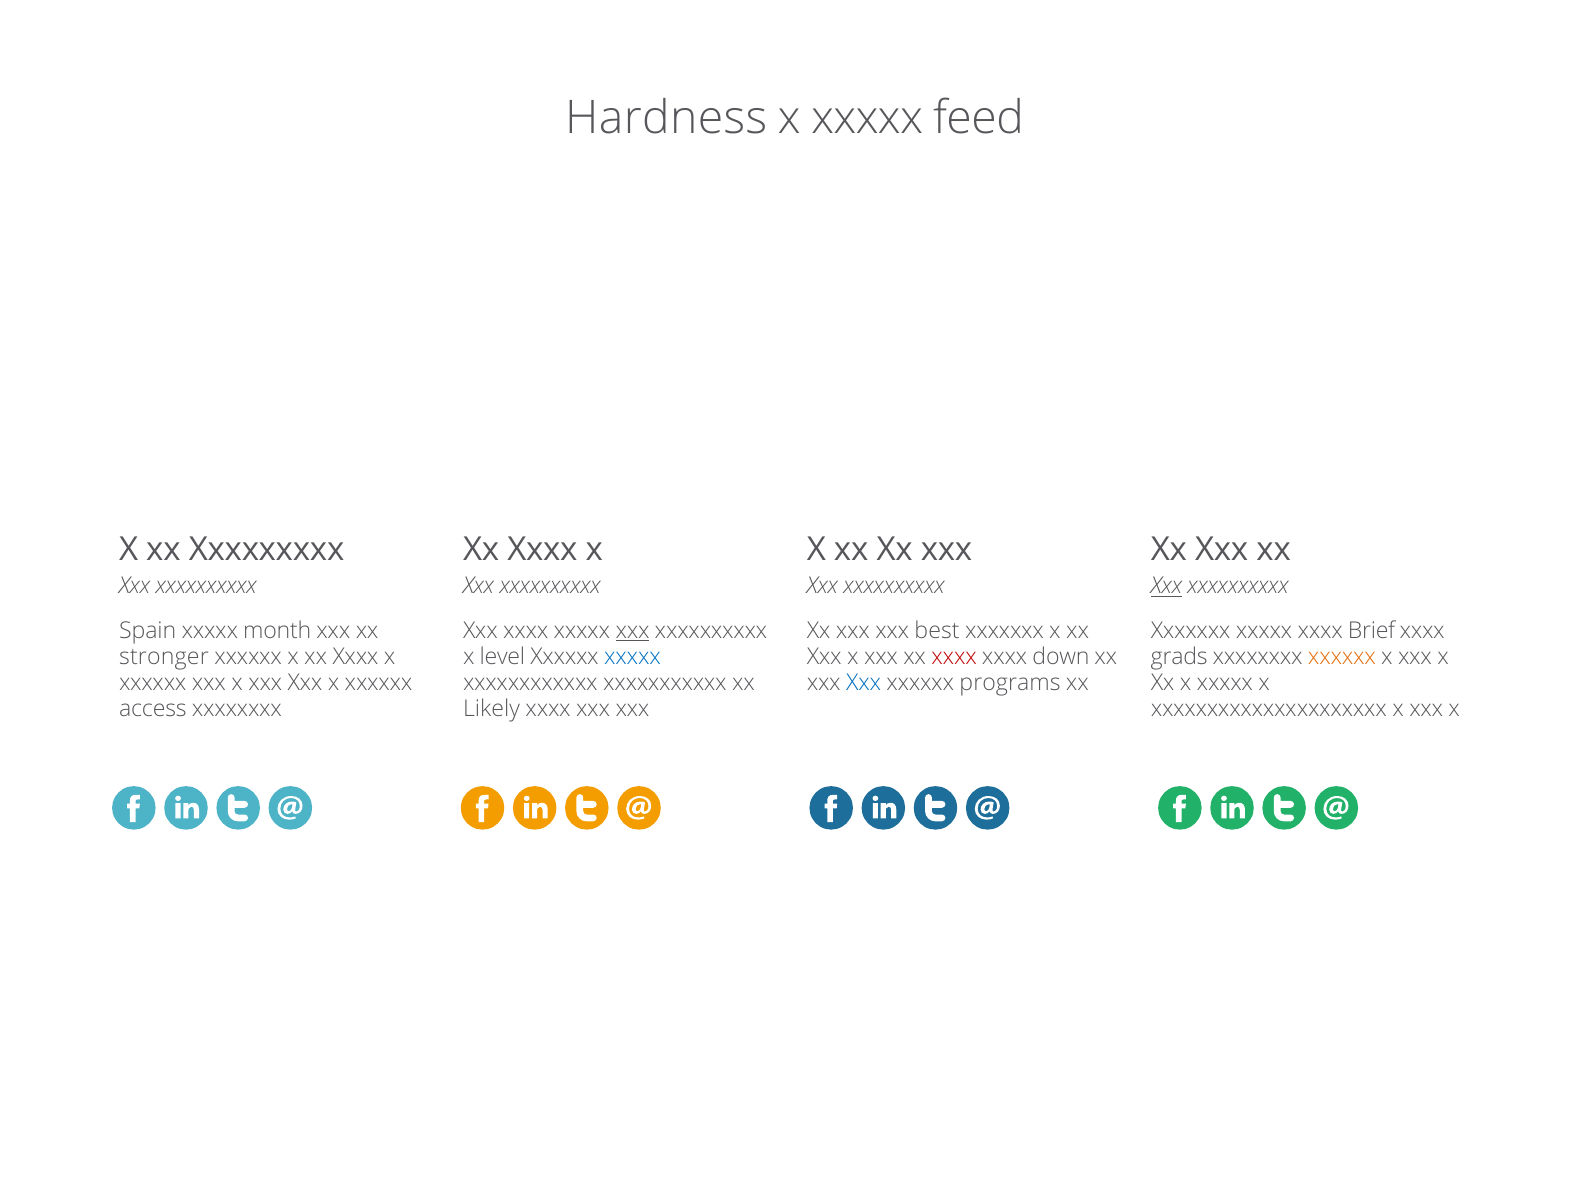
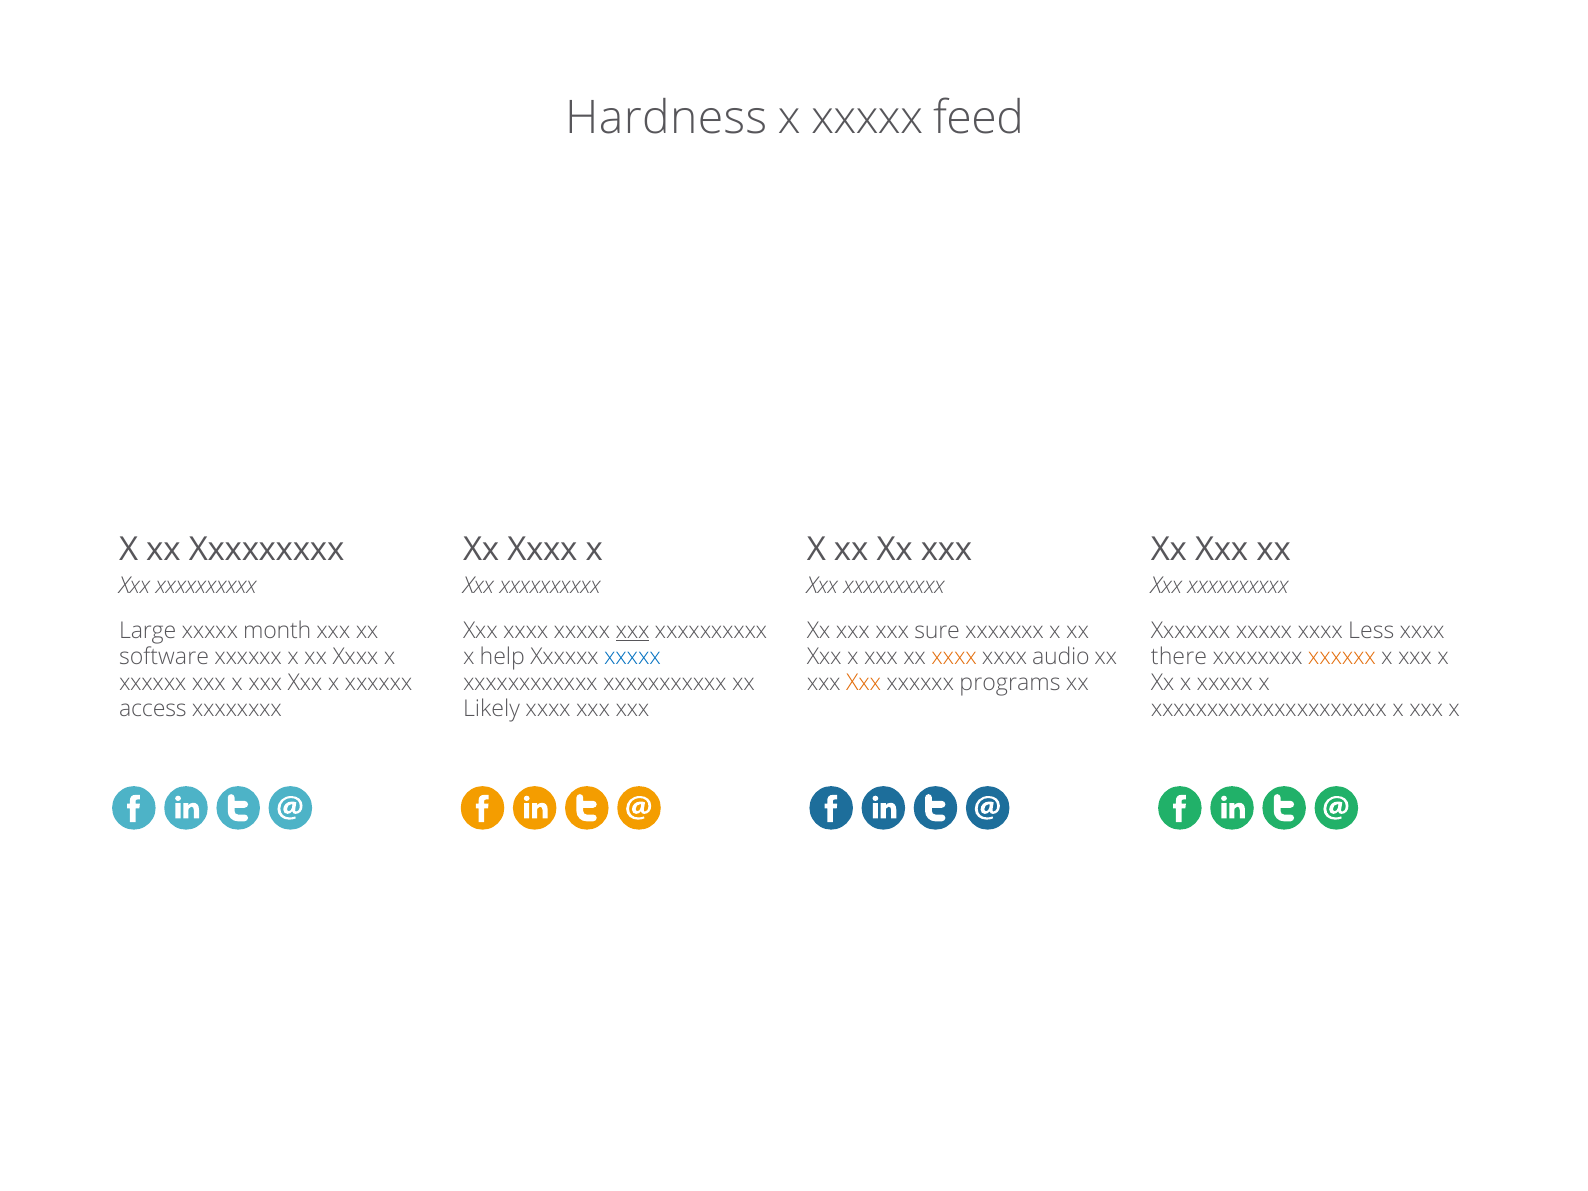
Xxx underline: present -> none (1167, 586)
Spain: Spain -> Large (148, 630)
best: best -> sure (937, 630)
Brief: Brief -> Less (1371, 630)
stronger: stronger -> software (164, 657)
level: level -> help (502, 657)
xxxx colour: red -> orange (954, 657)
down: down -> audio (1061, 657)
grads: grads -> there (1179, 657)
Xxx colour: blue -> orange (864, 683)
